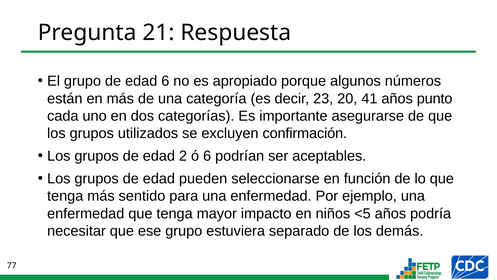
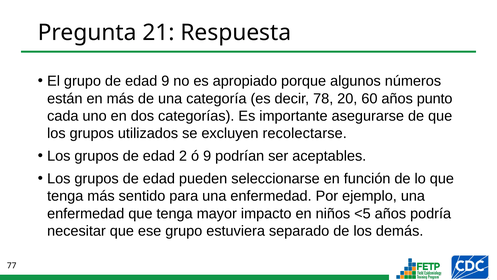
edad 6: 6 -> 9 (165, 81)
23: 23 -> 78 (323, 98)
41: 41 -> 60 (369, 98)
confirmación: confirmación -> recolectarse (305, 133)
ó 6: 6 -> 9 (207, 156)
